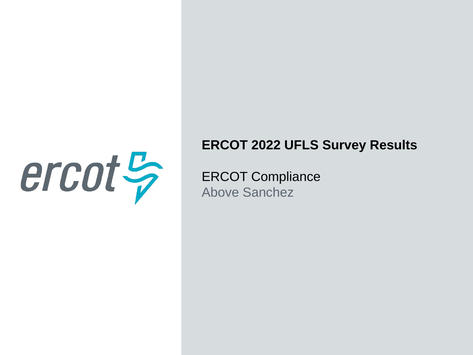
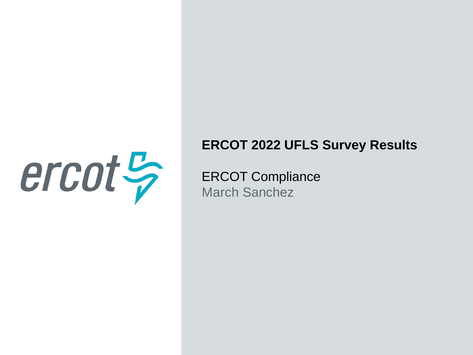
Above: Above -> March (220, 192)
